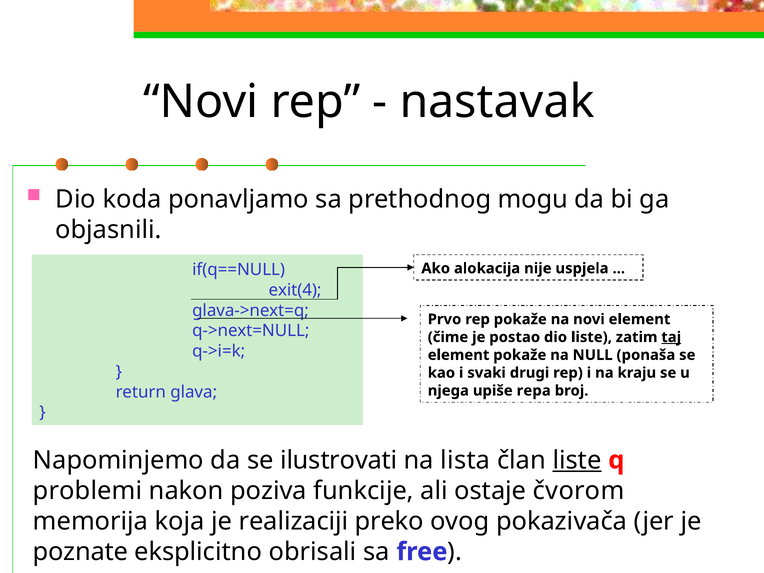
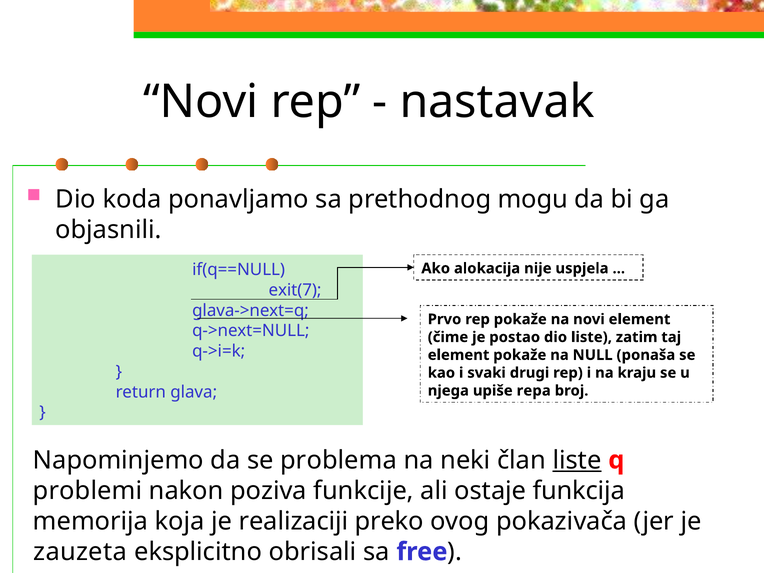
exit(4: exit(4 -> exit(7 (295, 290)
taj underline: present -> none (671, 337)
ilustrovati: ilustrovati -> problema (339, 460)
lista: lista -> neki (465, 460)
čvorom: čvorom -> funkcija (579, 491)
poznate: poznate -> zauzeta (80, 552)
